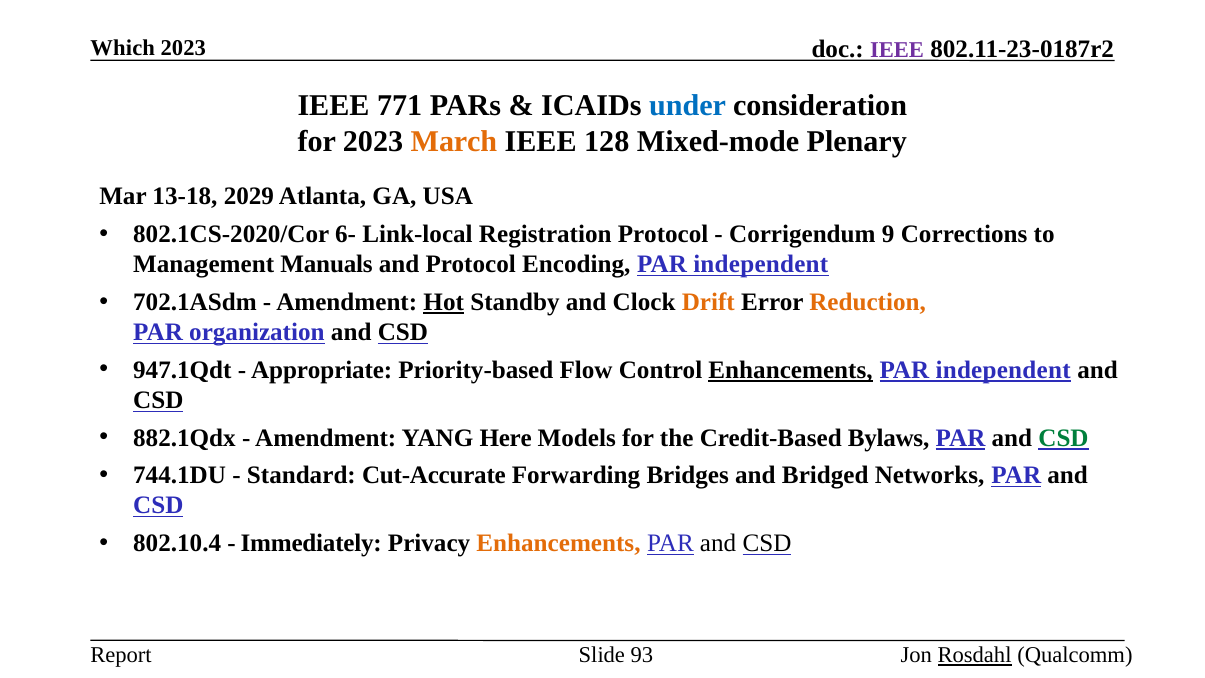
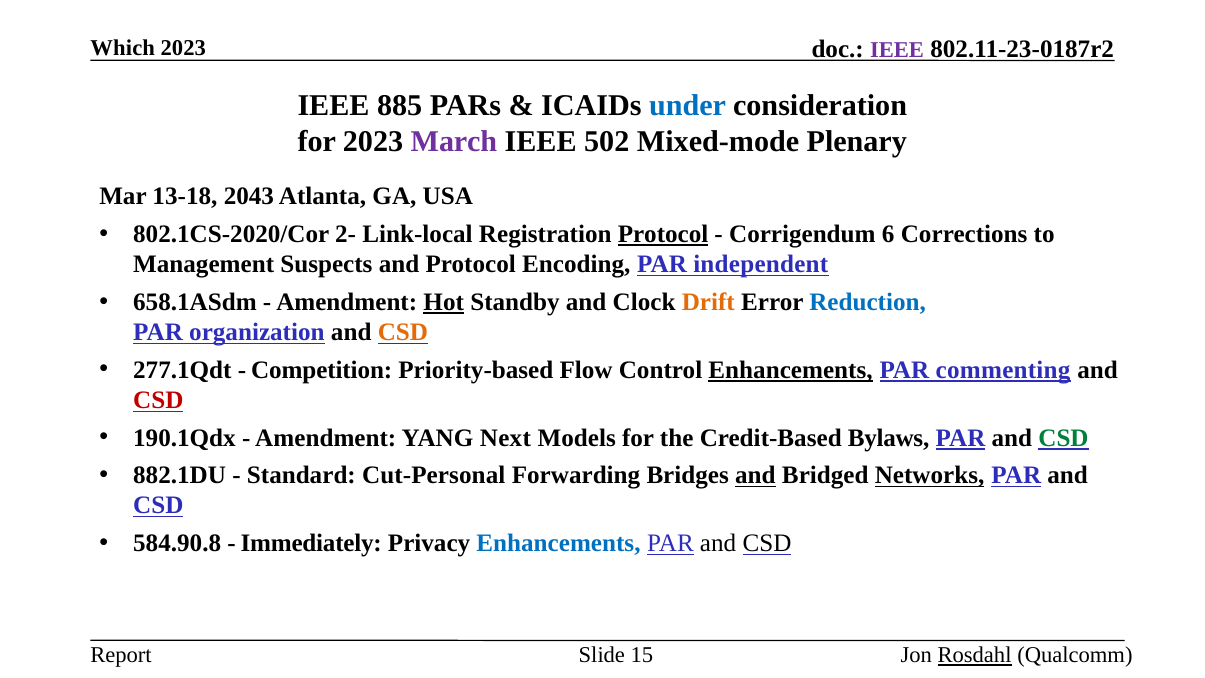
771: 771 -> 885 (400, 106)
March colour: orange -> purple (454, 142)
128: 128 -> 502 (607, 142)
2029: 2029 -> 2043 (249, 197)
6-: 6- -> 2- (346, 234)
Protocol underline: none -> present (663, 234)
9: 9 -> 6 (888, 234)
Manuals: Manuals -> Suspects (326, 264)
702.1ASdm: 702.1ASdm -> 658.1ASdm (195, 302)
Reduction colour: orange -> blue (868, 302)
CSD colour: black -> orange (403, 332)
947.1Qdt: 947.1Qdt -> 277.1Qdt (182, 370)
Appropriate: Appropriate -> Competition (322, 370)
independent: independent -> commenting (1003, 370)
CSD colour: black -> red (158, 400)
882.1Qdx: 882.1Qdx -> 190.1Qdx (184, 438)
Here: Here -> Next (505, 438)
744.1DU: 744.1DU -> 882.1DU (180, 475)
Cut-Accurate: Cut-Accurate -> Cut-Personal (434, 475)
and underline: none -> present (755, 475)
Networks underline: none -> present (930, 475)
802.10.4: 802.10.4 -> 584.90.8 (177, 543)
Enhancements colour: orange -> blue (558, 543)
93: 93 -> 15 (642, 655)
